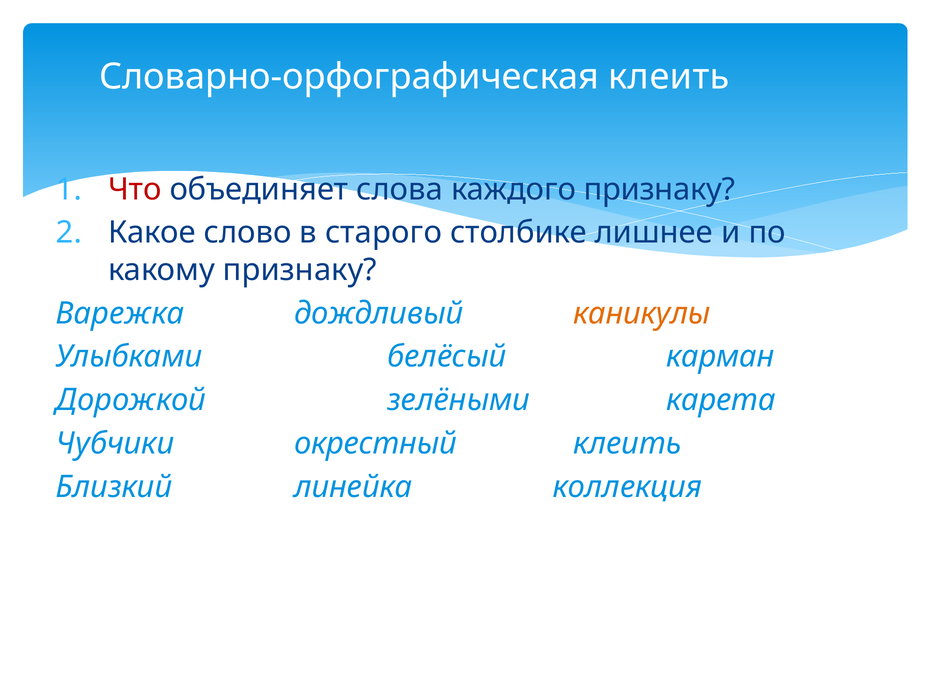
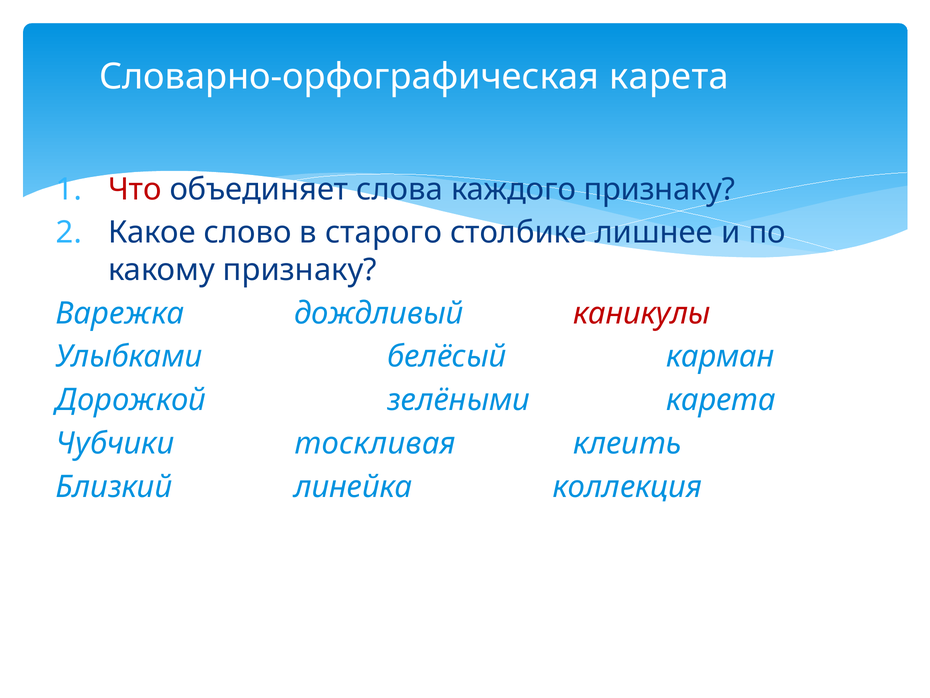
Словарно-орфографическая клеить: клеить -> карета (669, 77)
каникулы colour: orange -> red (642, 313)
окрестный: окрестный -> тоскливая (375, 443)
